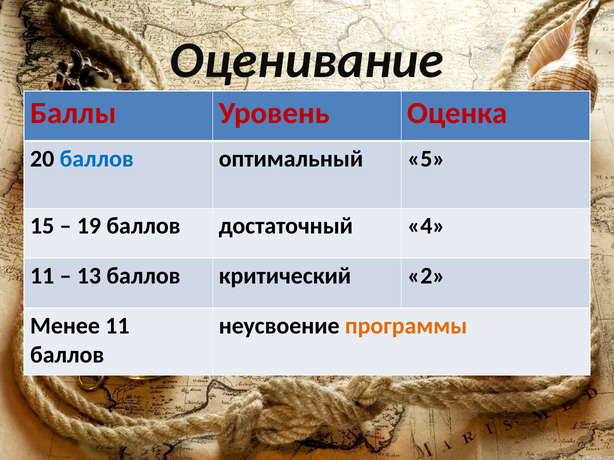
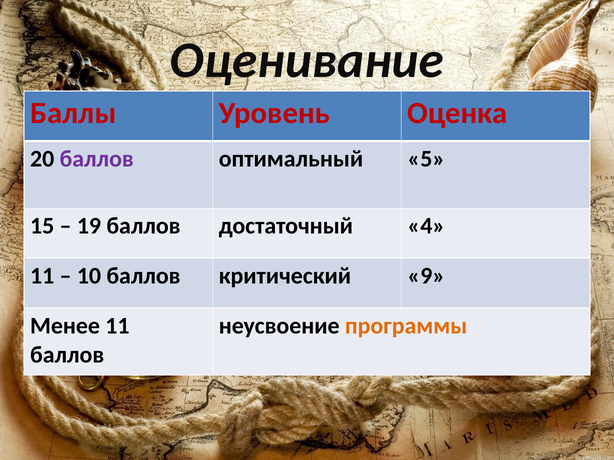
баллов colour: blue -> purple (97, 159)
13: 13 -> 10 (89, 276)
2: 2 -> 9 (426, 276)
